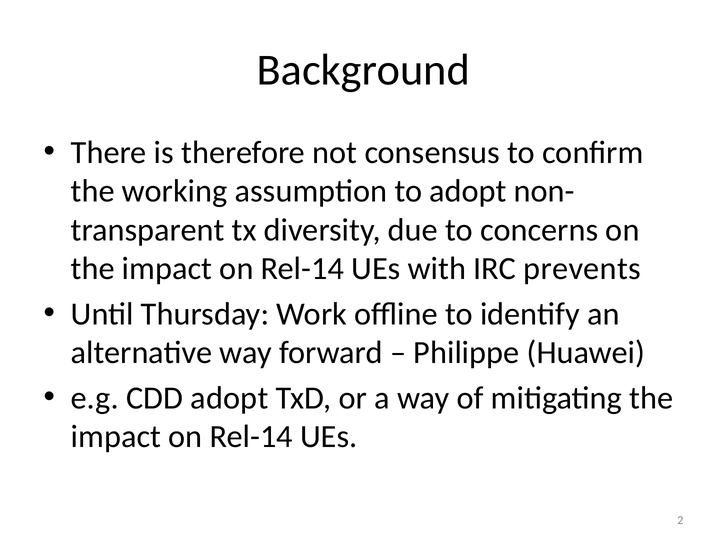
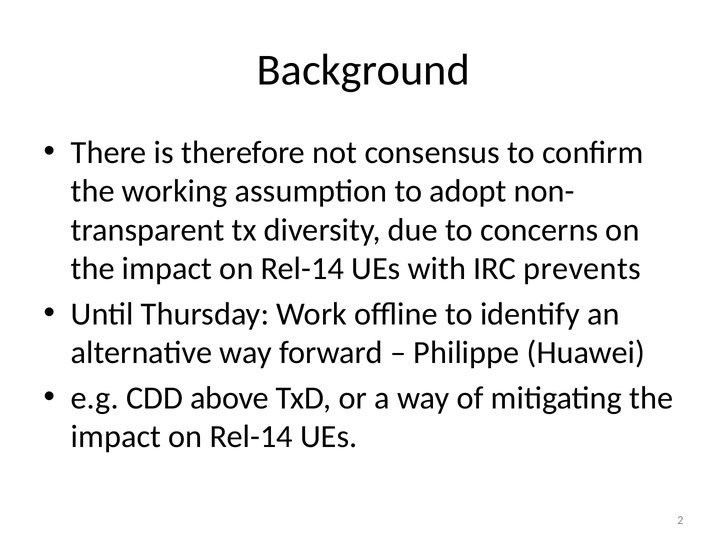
CDD adopt: adopt -> above (230, 398)
